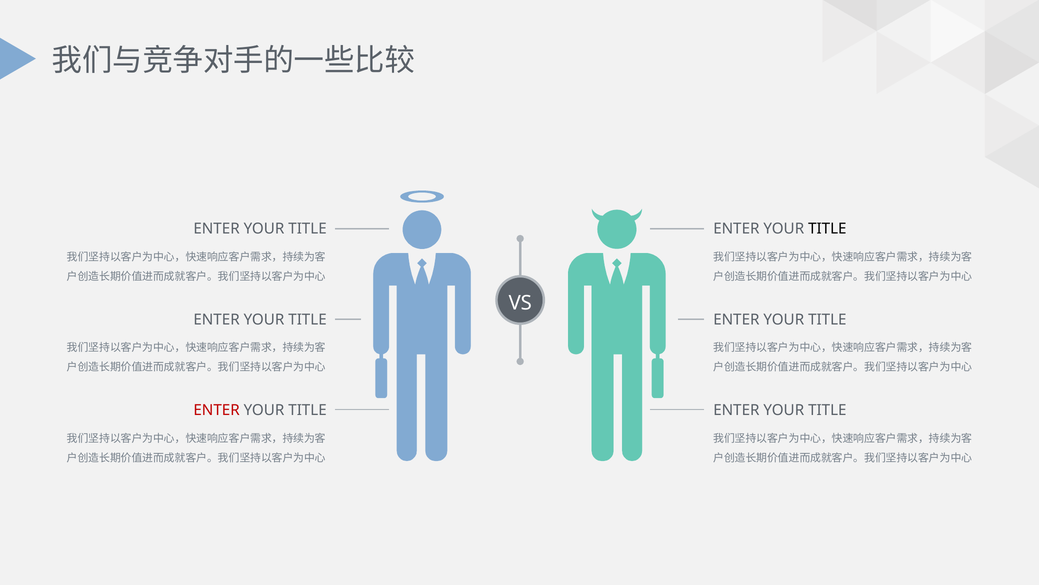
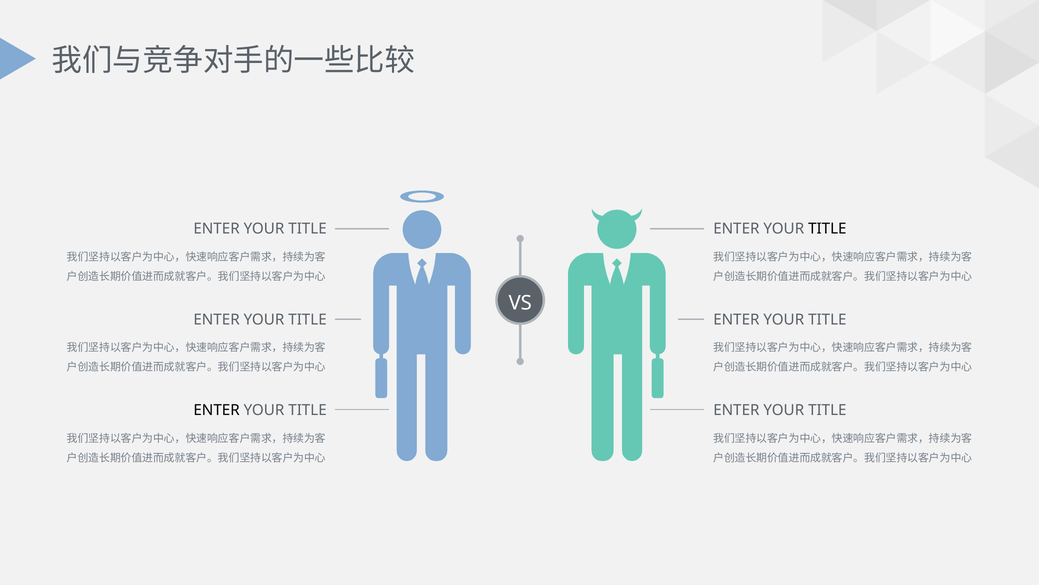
ENTER colour: red -> black (217, 410)
